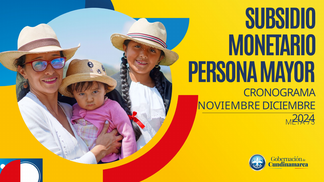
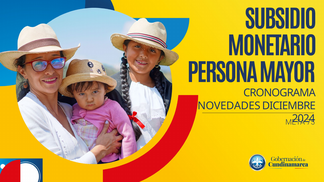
NOVIEMBRE: NOVIEMBRE -> NOVEDADES (229, 106)
